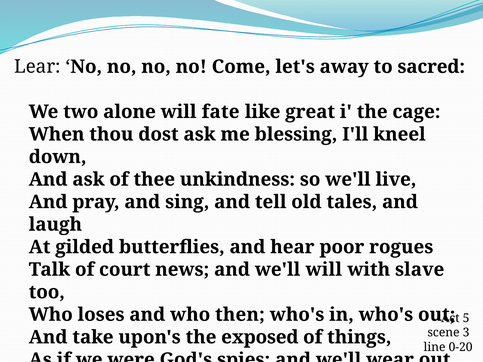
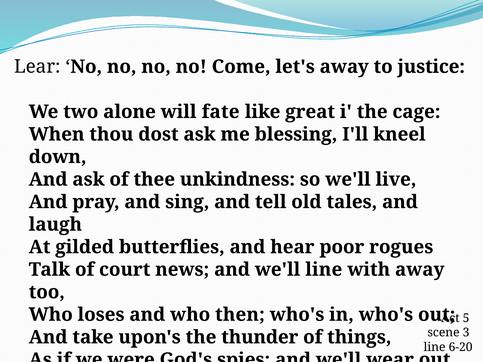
sacred: sacred -> justice (431, 67)
we'll will: will -> line (324, 270)
with slave: slave -> away (420, 270)
exposed: exposed -> thunder (260, 337)
0-20: 0-20 -> 6-20 (461, 347)
